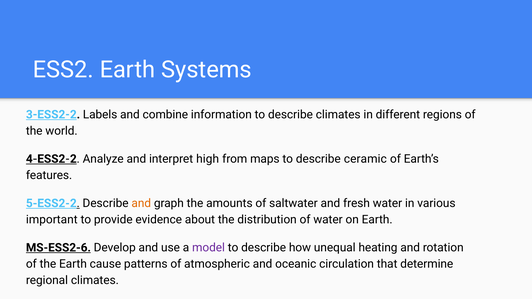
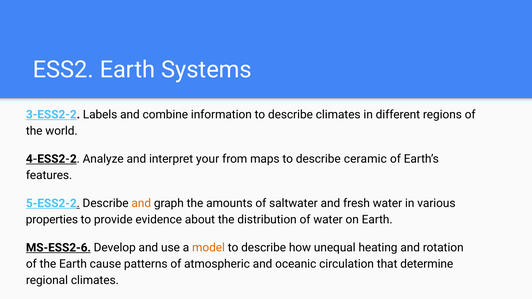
high: high -> your (208, 159)
important: important -> properties (52, 220)
model colour: purple -> orange (209, 248)
